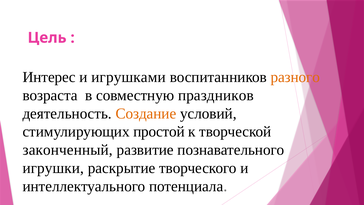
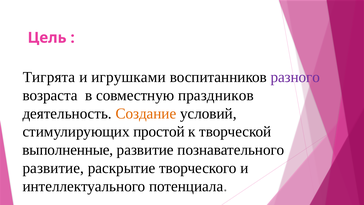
Интерес: Интерес -> Тигрята (49, 77)
разного colour: orange -> purple (295, 77)
законченный: законченный -> выполненные (68, 150)
игрушки: игрушки -> развитие (53, 168)
